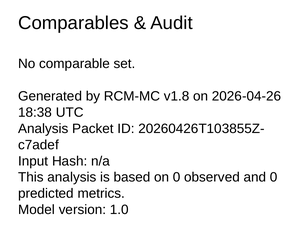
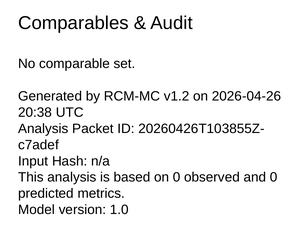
v1.8: v1.8 -> v1.2 (177, 96)
18:38: 18:38 -> 20:38 (35, 112)
